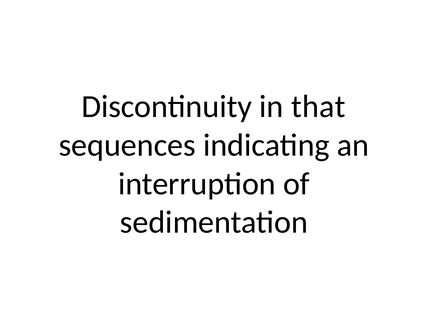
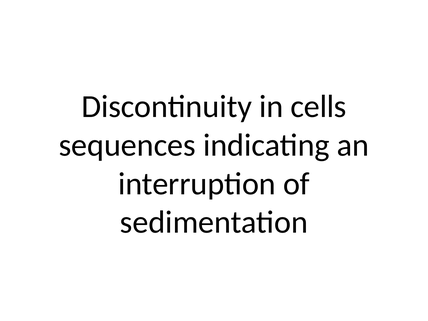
that: that -> cells (319, 107)
